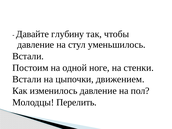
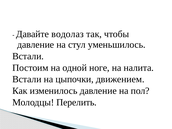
глубину: глубину -> водолаз (68, 34)
стенки: стенки -> налита (139, 68)
